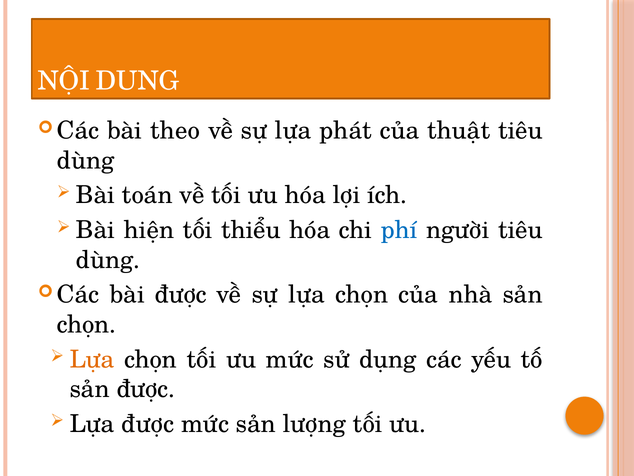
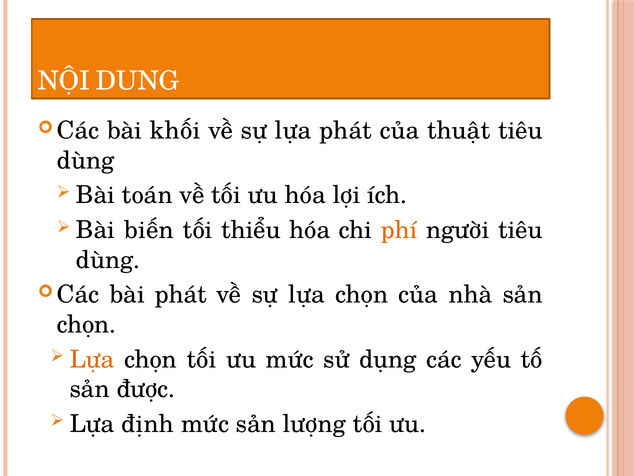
theo: theo -> khối (175, 131)
hiện: hiện -> biến (149, 230)
phí colour: blue -> orange (399, 230)
bài được: được -> phát (181, 294)
Lựa được: được -> định (148, 423)
